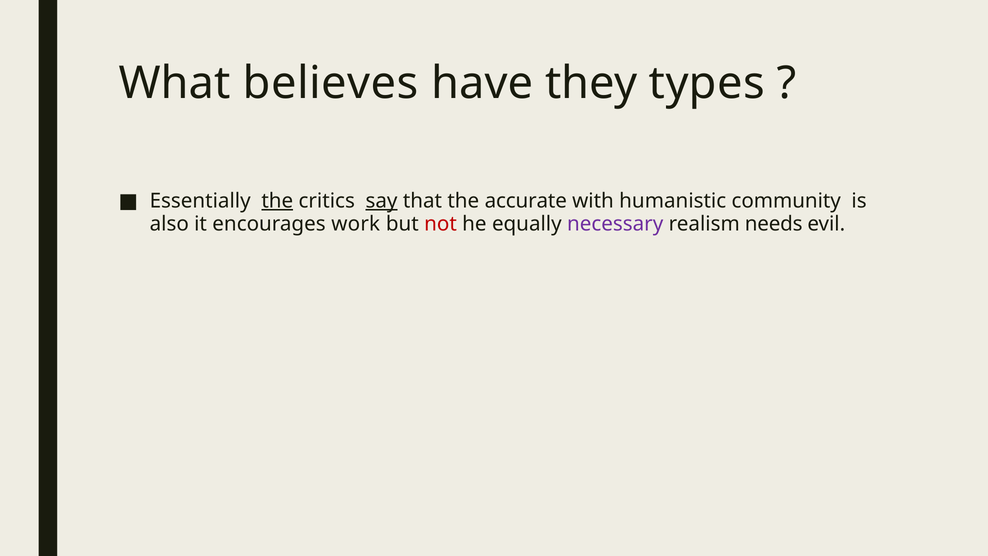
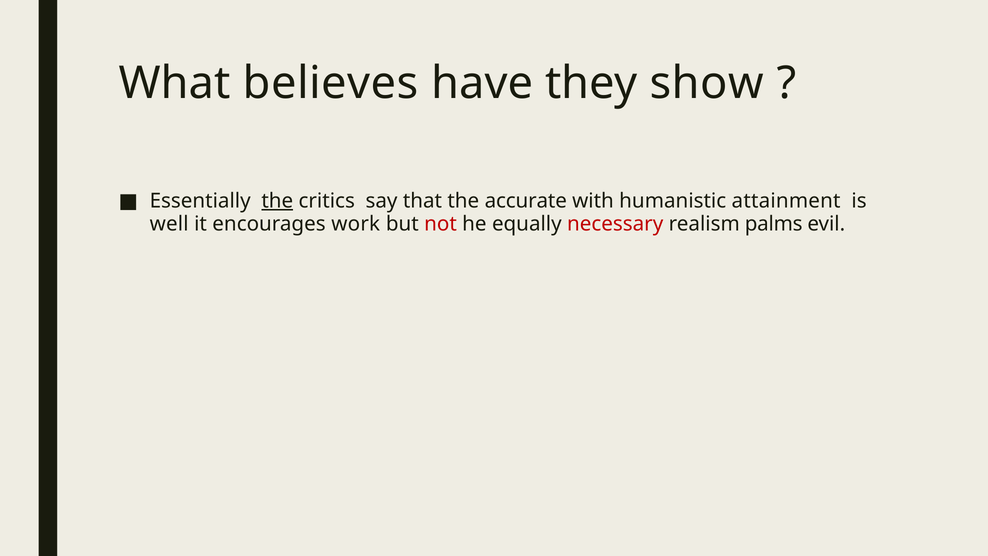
types: types -> show (707, 83)
say underline: present -> none (382, 201)
community: community -> attainment (786, 201)
also: also -> well (169, 224)
necessary colour: purple -> red (615, 224)
needs: needs -> palms (774, 224)
